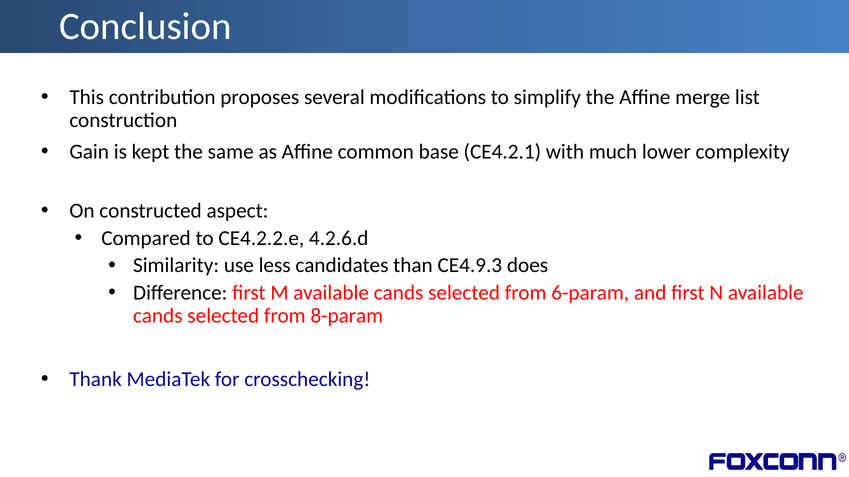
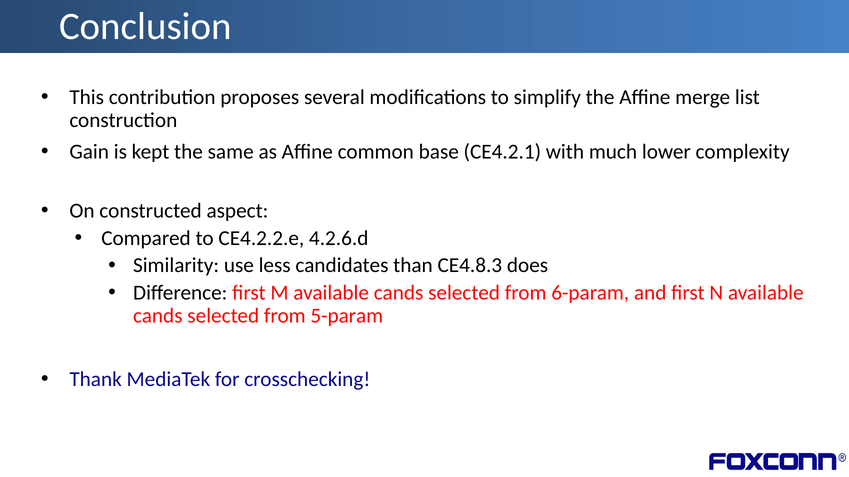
CE4.9.3: CE4.9.3 -> CE4.8.3 (470, 266)
8-param: 8-param -> 5-param (347, 316)
